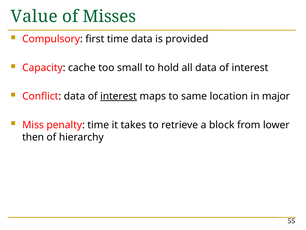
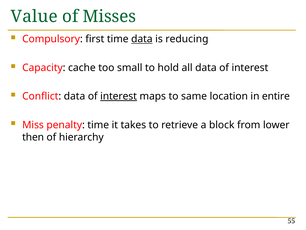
data underline: none -> present (142, 39)
provided: provided -> reducing (187, 39)
major: major -> entire (276, 96)
